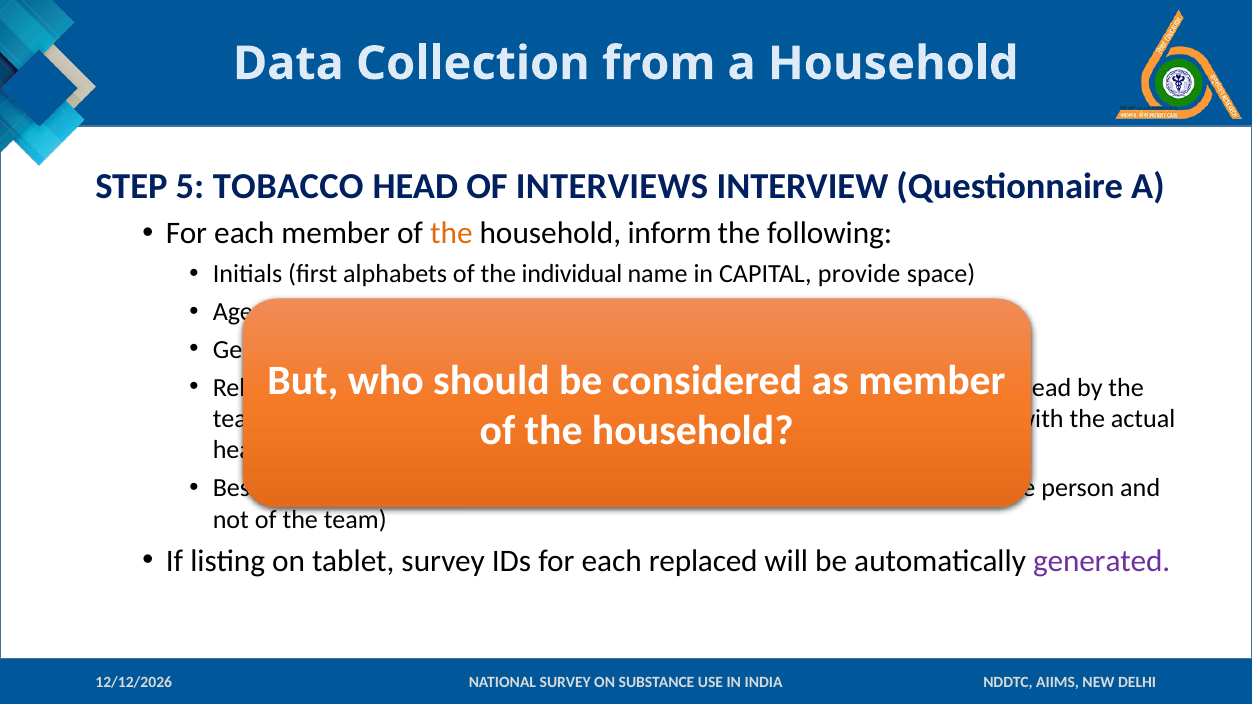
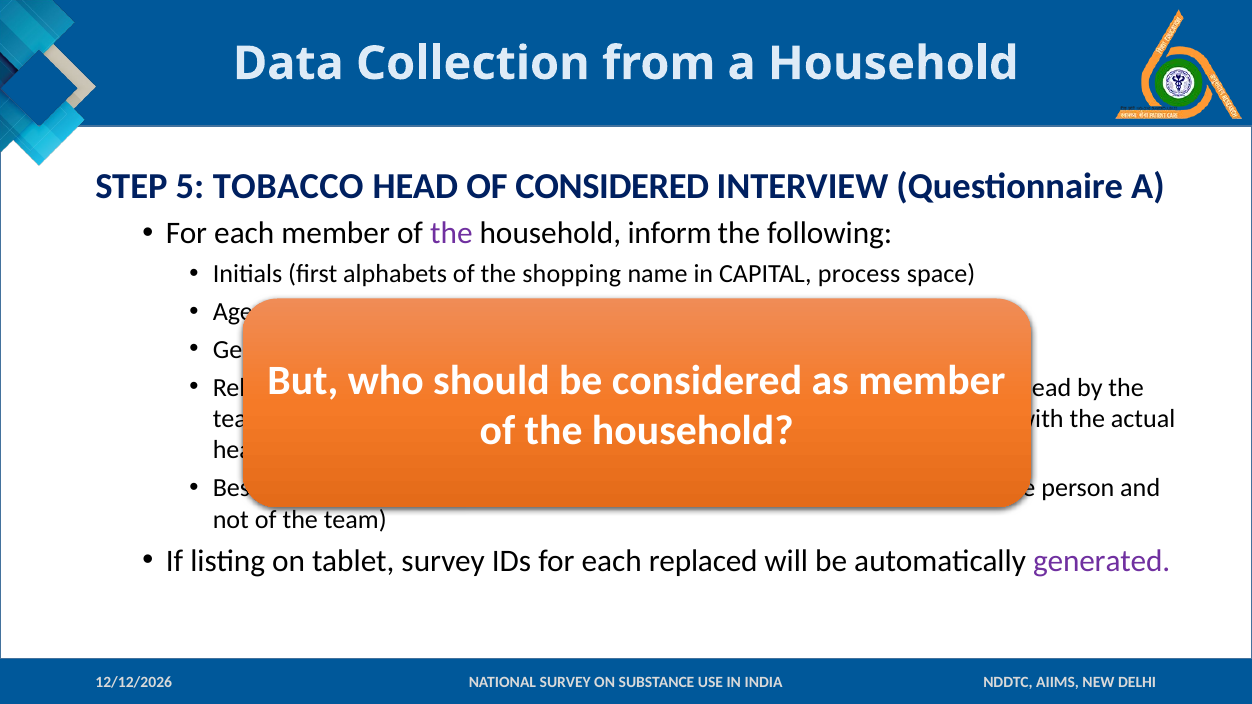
OF INTERVIEWS: INTERVIEWS -> CONSIDERED (612, 187)
the colour: orange -> purple (451, 234)
individual: individual -> shopping (572, 274)
provide: provide -> process (859, 274)
